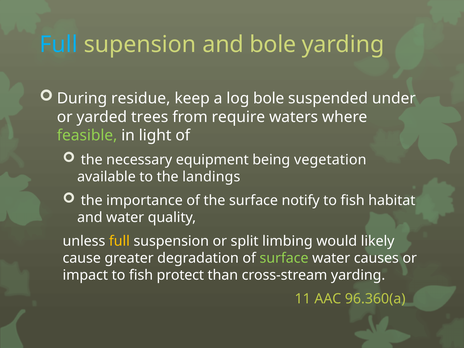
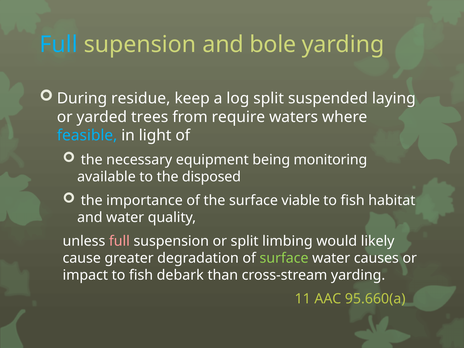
log bole: bole -> split (269, 98)
under: under -> laying (394, 98)
feasible colour: light green -> light blue (87, 135)
vegetation: vegetation -> monitoring (330, 160)
landings: landings -> disposed (211, 177)
notify: notify -> viable (301, 201)
full colour: yellow -> pink (119, 241)
protect: protect -> debark (180, 275)
96.360(a: 96.360(a -> 95.660(a (375, 299)
